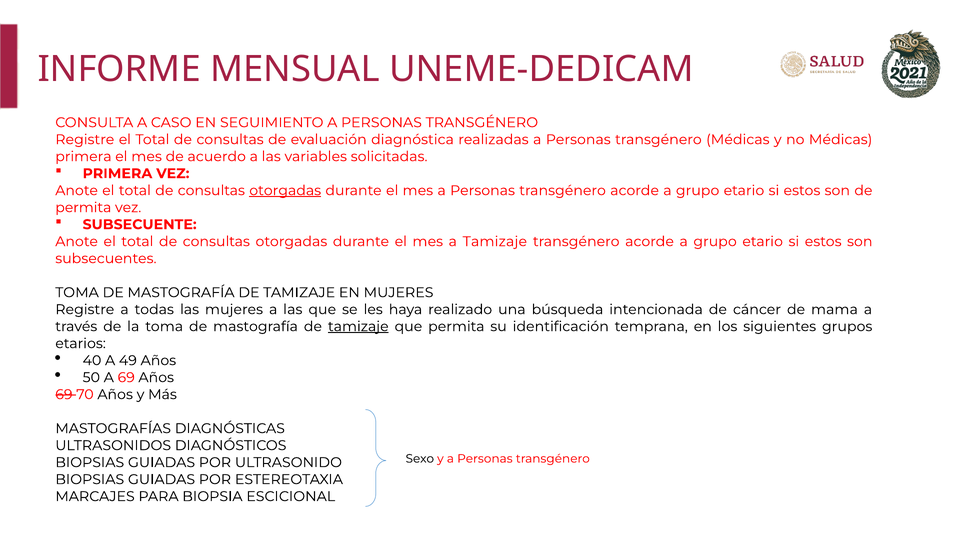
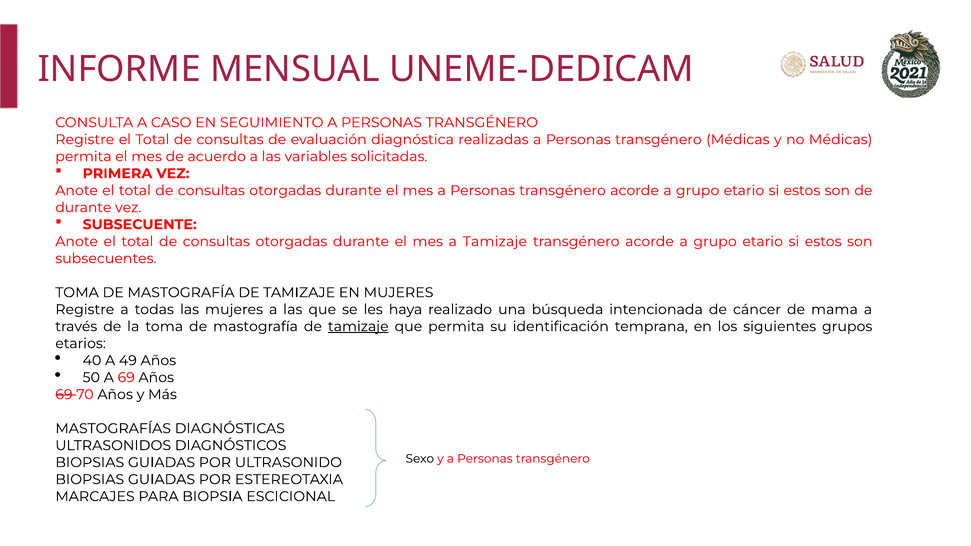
primera: primera -> permita (83, 157)
otorgadas underline: present -> none (285, 191)
permita: permita -> durante (83, 208)
